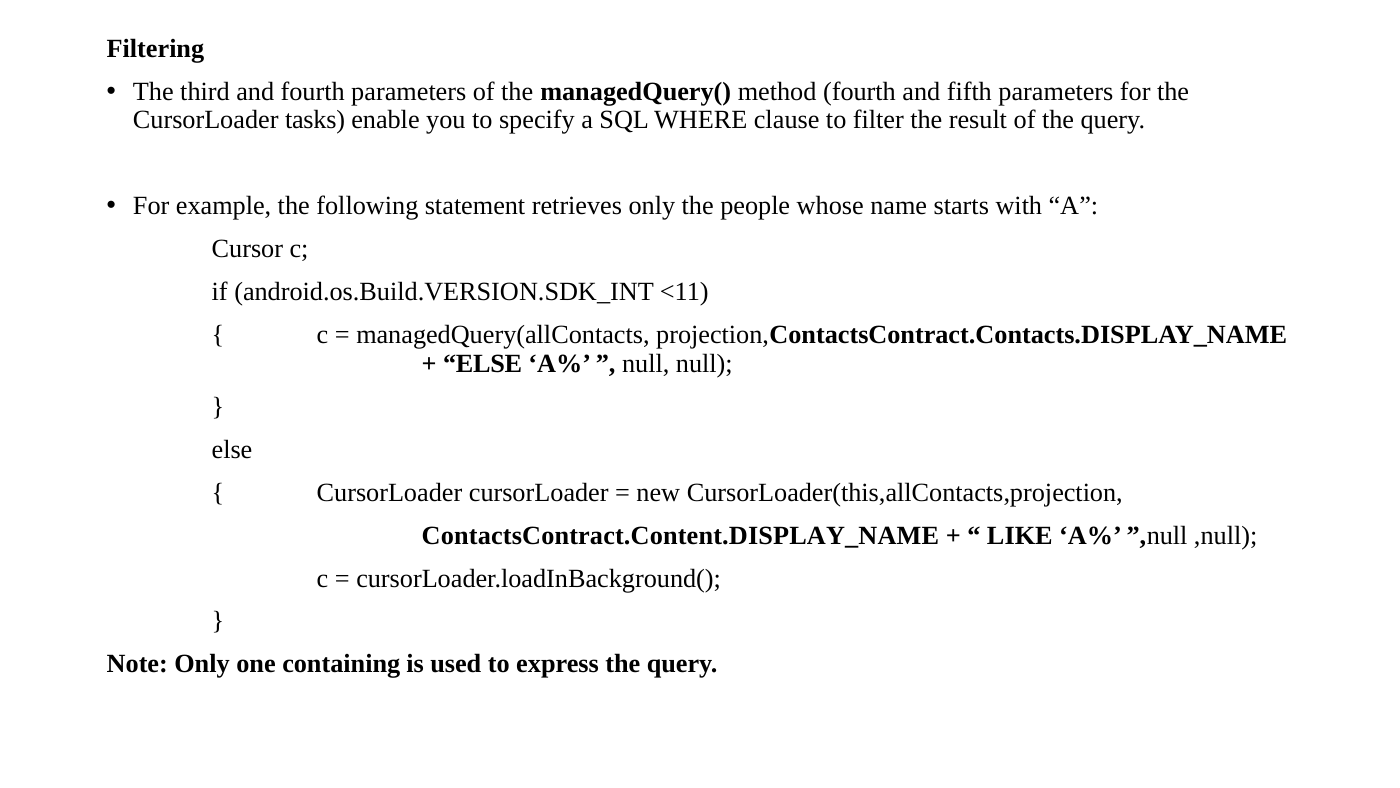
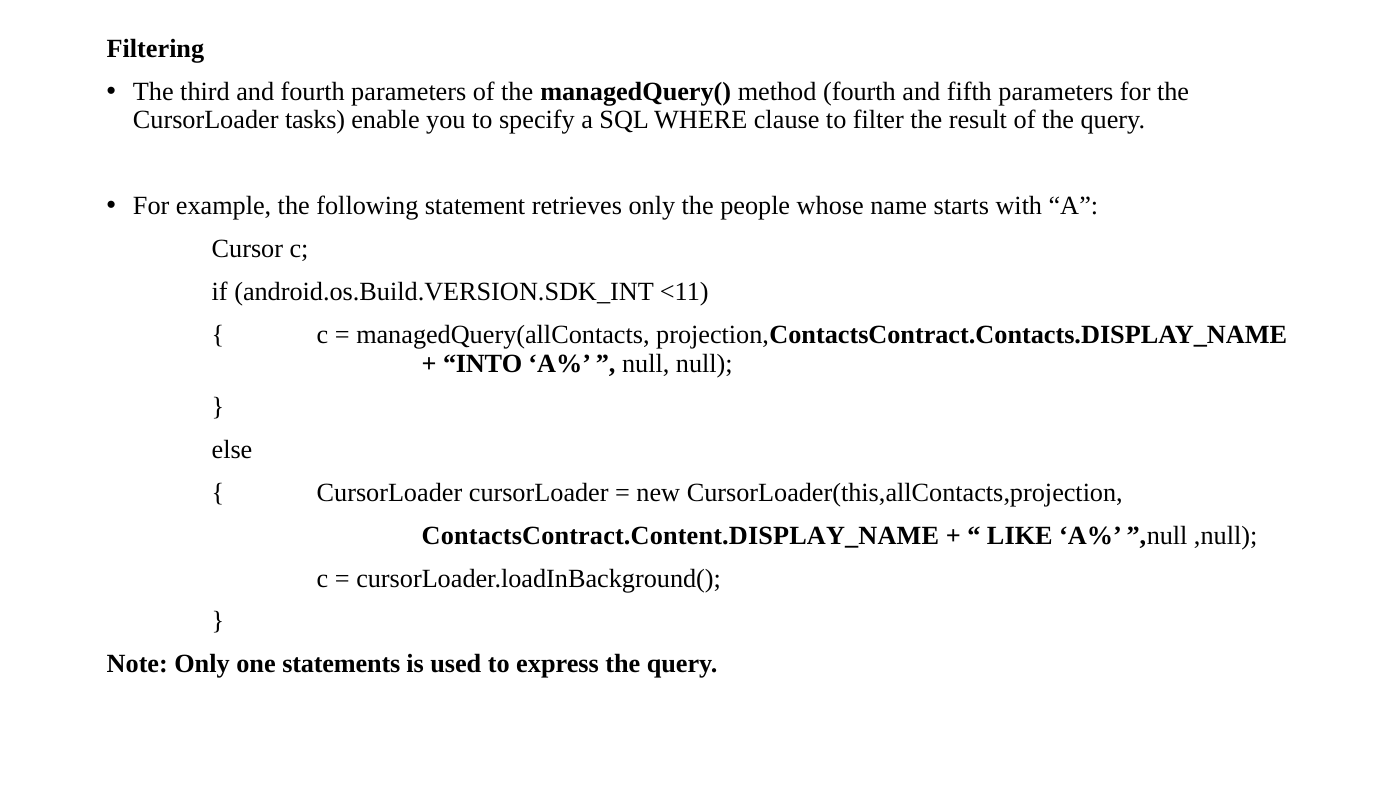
ELSE: ELSE -> INTO (483, 363)
containing: containing -> statements (341, 664)
